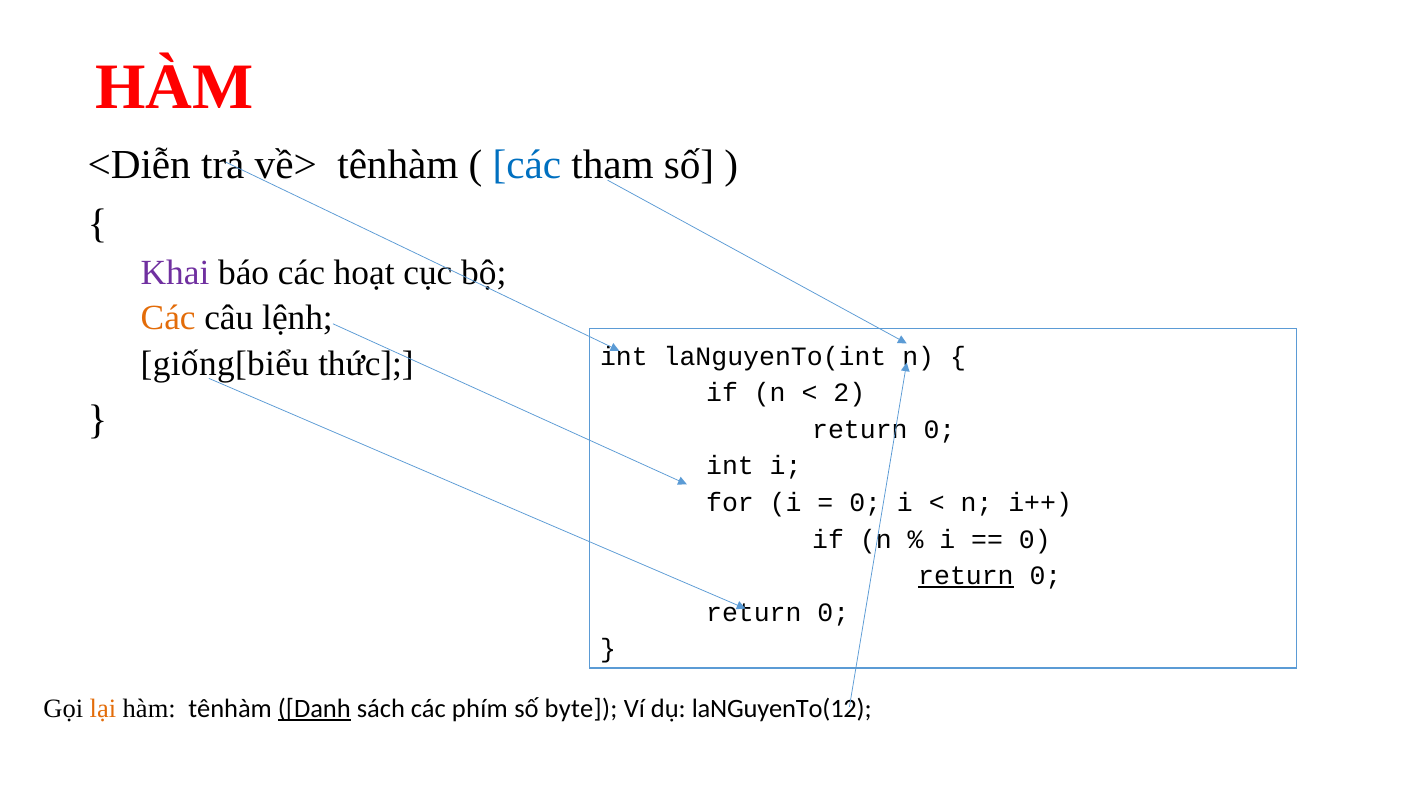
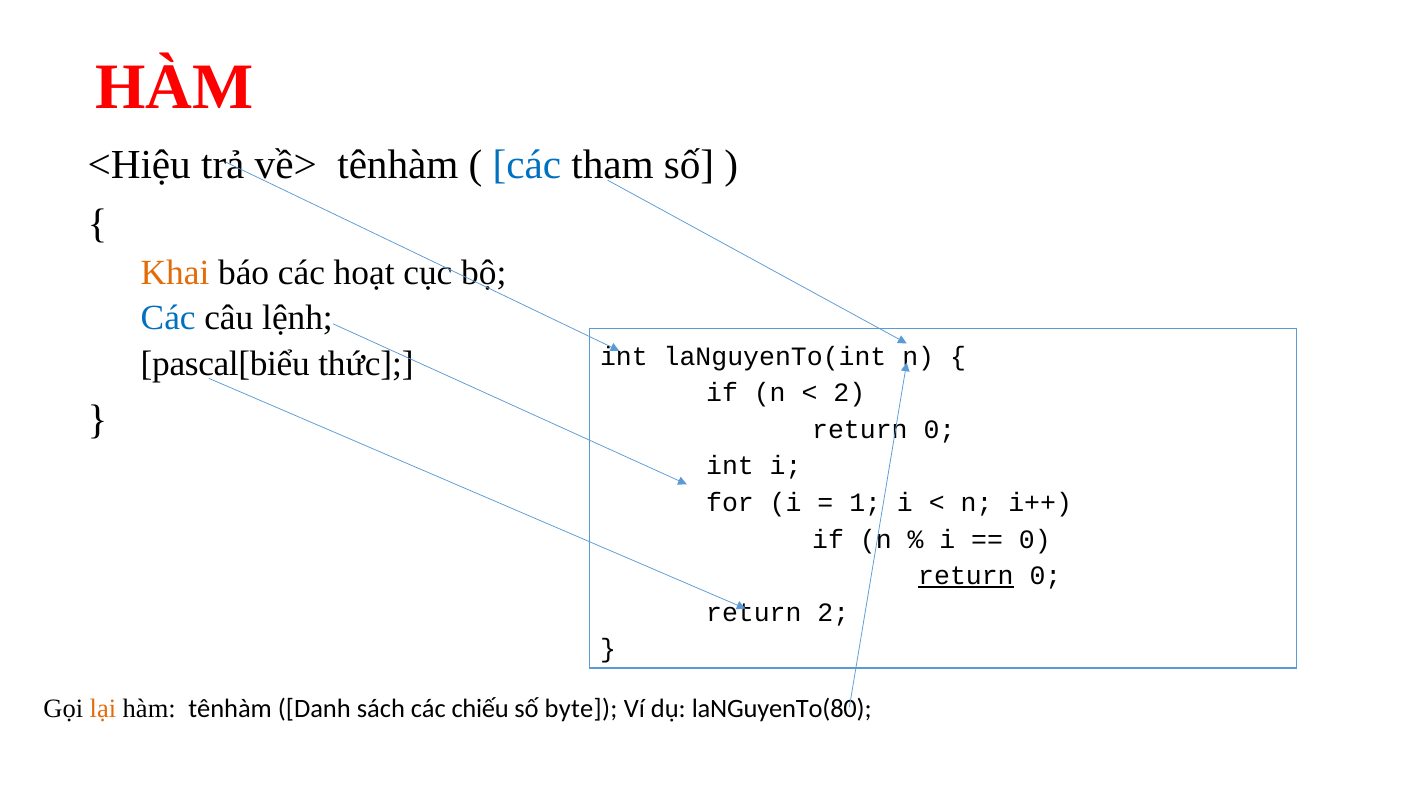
<Diễn: <Diễn -> <Hiệu (139, 165)
Khai colour: purple -> orange (175, 273)
Các colour: orange -> blue (168, 318)
giống[biểu: giống[biểu -> pascal[biểu (225, 364)
0: 0 -> 1 (865, 503)
0: 0 -> 2 (833, 613)
Danh underline: present -> none (314, 709)
phím: phím -> chiếu (480, 709)
laNGuyenTo(12: laNGuyenTo(12 -> laNGuyenTo(80 (782, 709)
